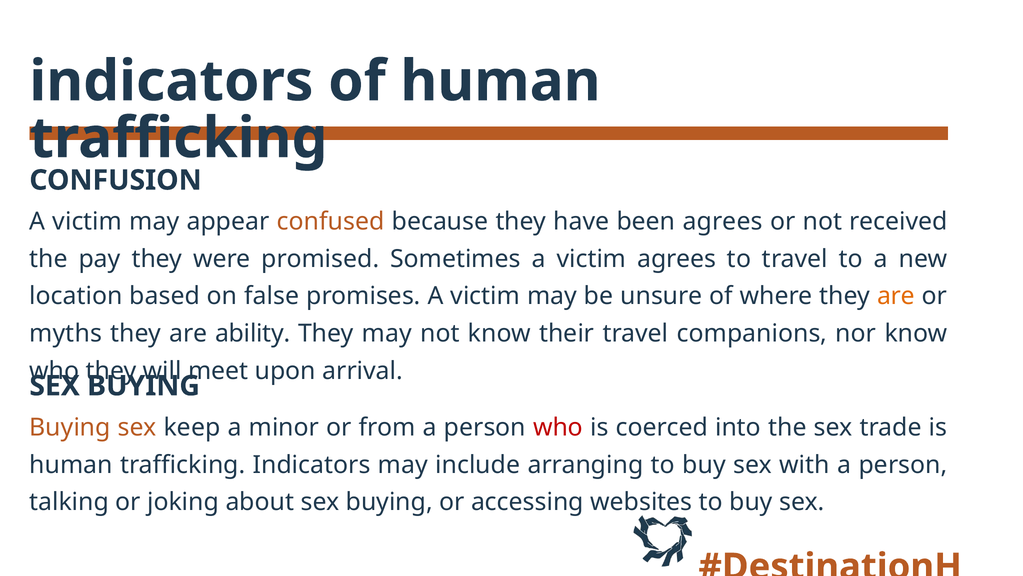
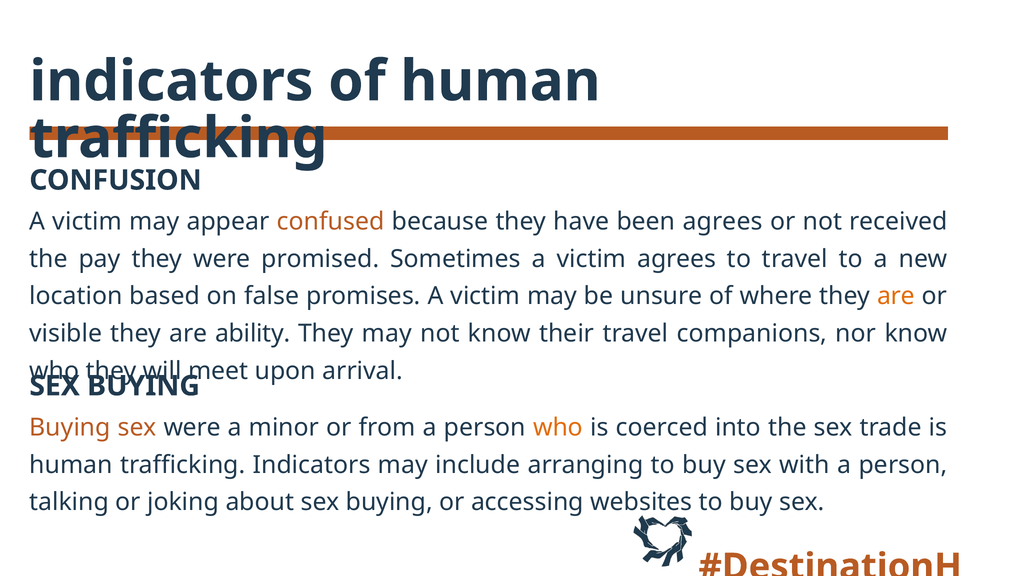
myths: myths -> visible (66, 333)
sex keep: keep -> were (192, 427)
who colour: red -> orange (558, 427)
